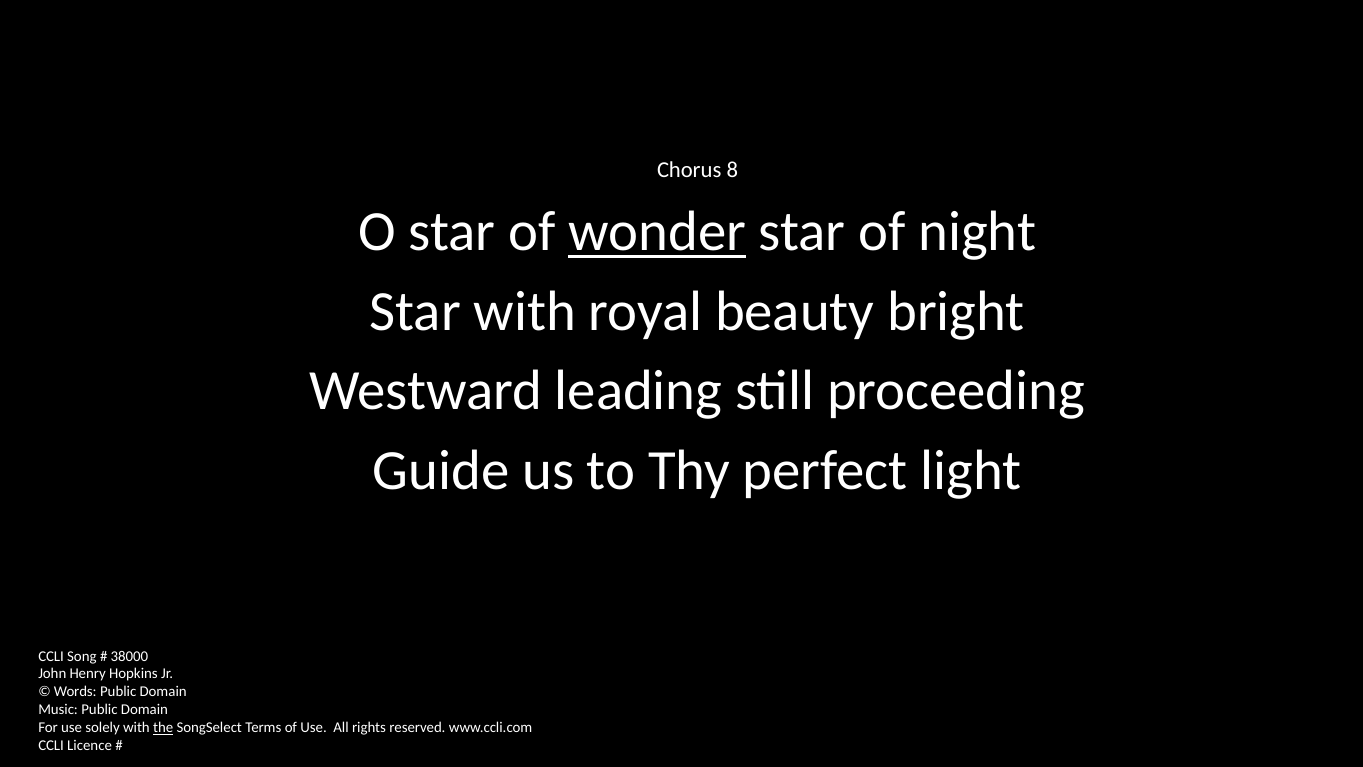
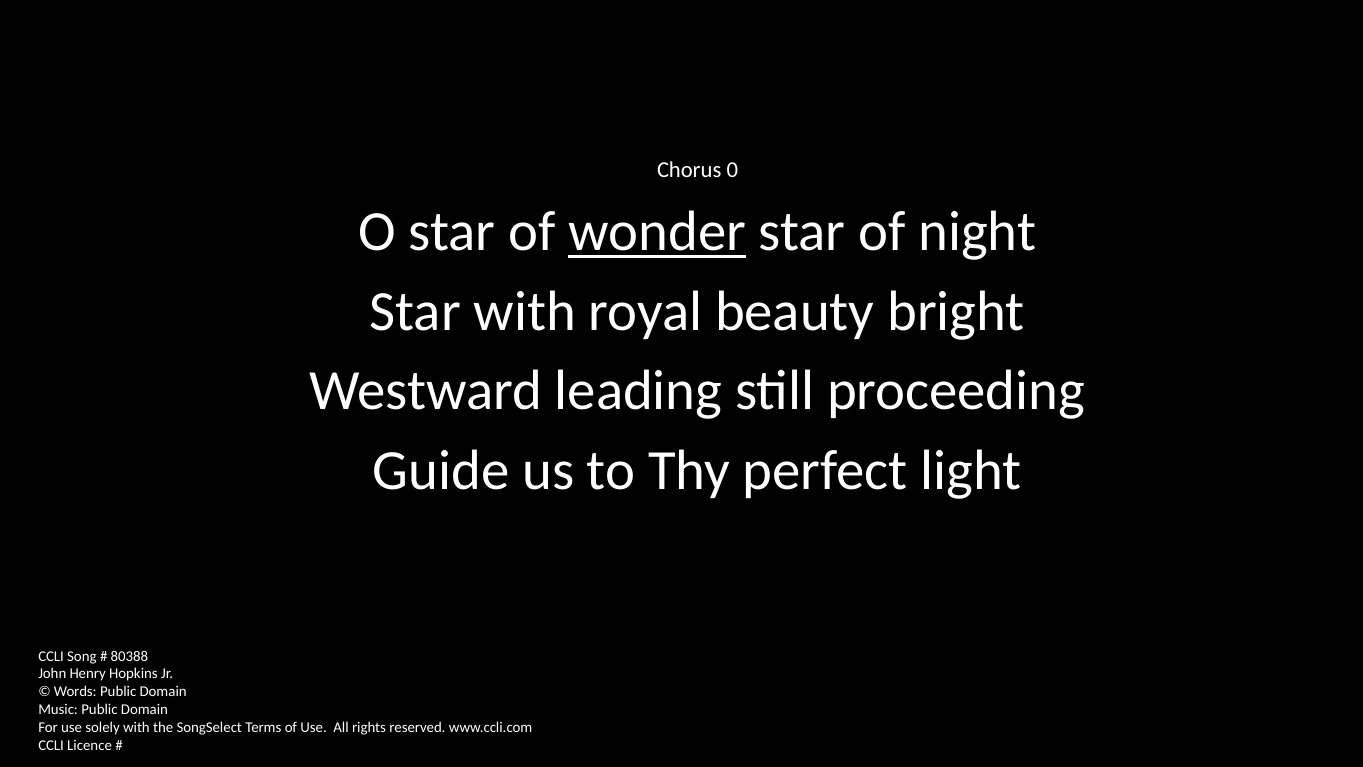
8: 8 -> 0 (732, 170)
38000: 38000 -> 80388 (129, 656)
the underline: present -> none (163, 727)
